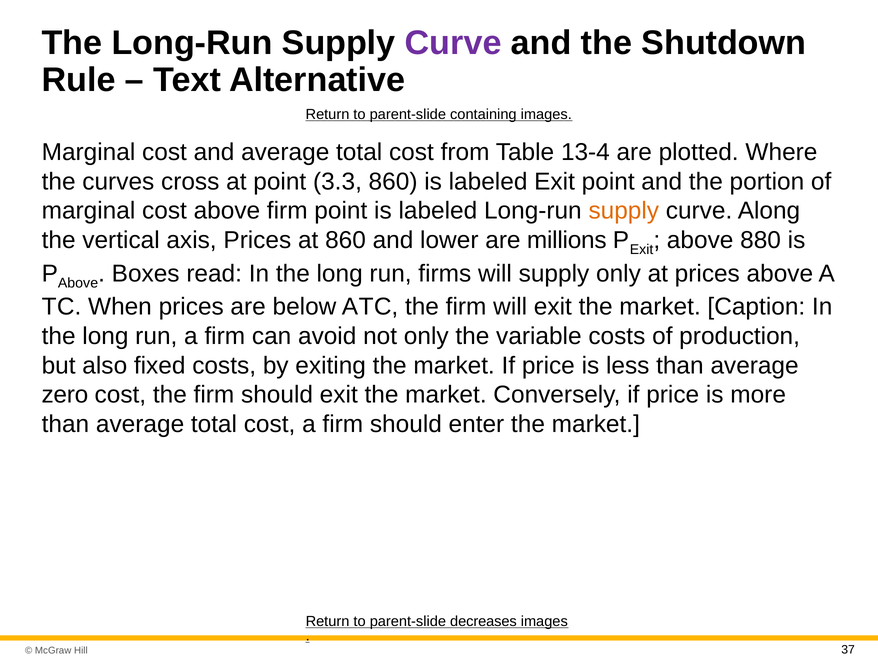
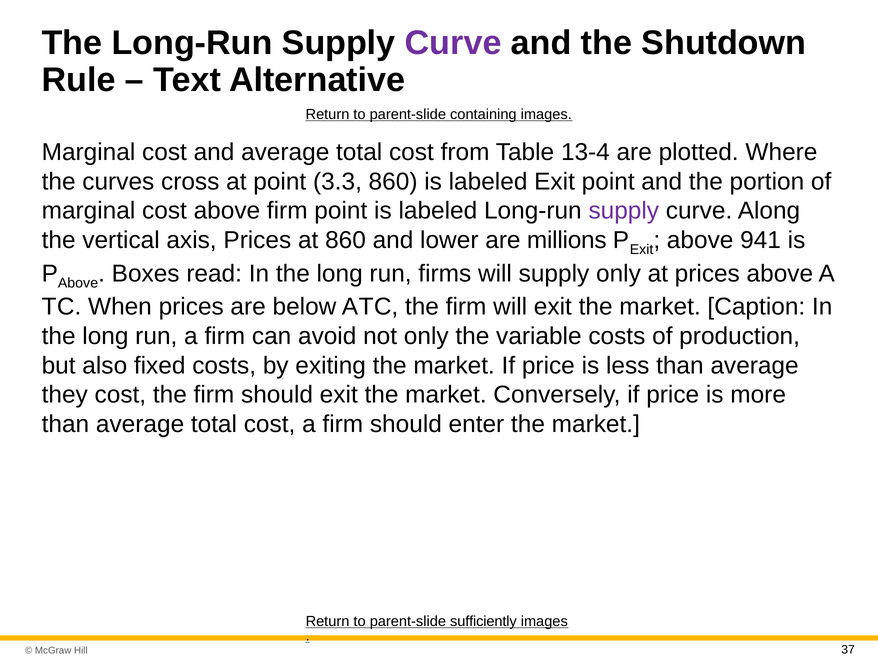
supply colour: orange -> purple (624, 211)
880: 880 -> 941 (761, 240)
zero: zero -> they (65, 395)
decreases: decreases -> sufficiently (483, 622)
